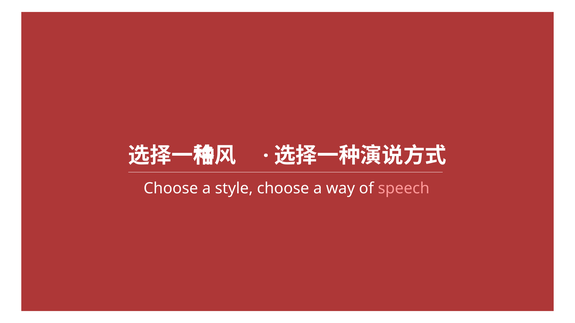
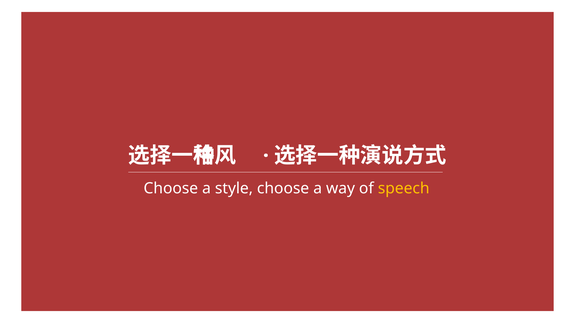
speech colour: pink -> yellow (404, 188)
